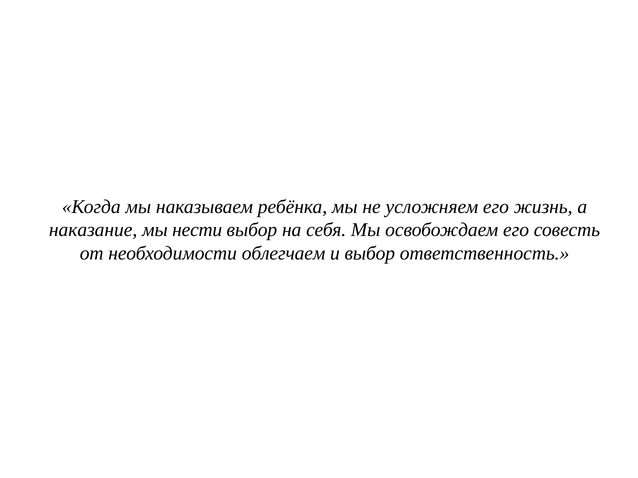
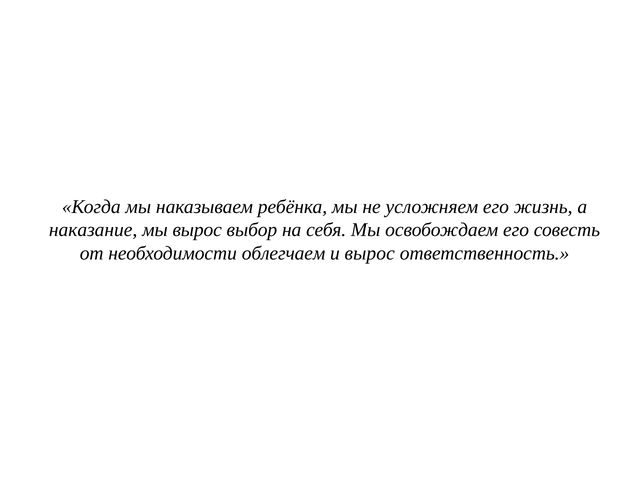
мы нести: нести -> вырос (197, 230)
и выбор: выбор -> вырос (370, 254)
